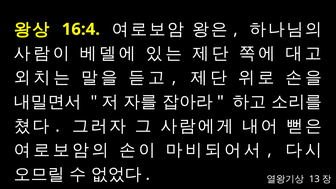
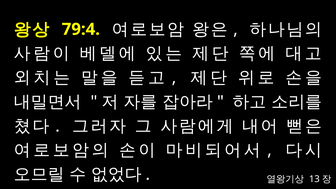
16:4: 16:4 -> 79:4 (81, 29)
